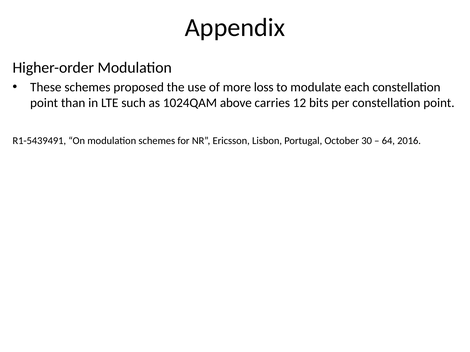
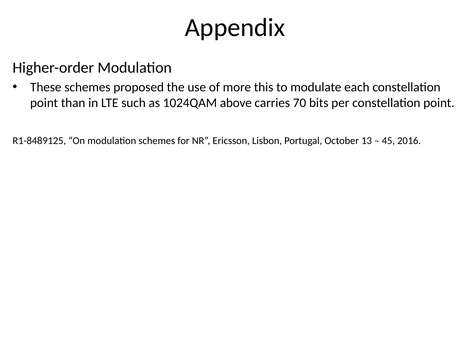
loss: loss -> this (264, 87)
12: 12 -> 70 (300, 103)
R1-5439491: R1-5439491 -> R1-8489125 (39, 141)
30: 30 -> 13 (367, 141)
64: 64 -> 45 (388, 141)
